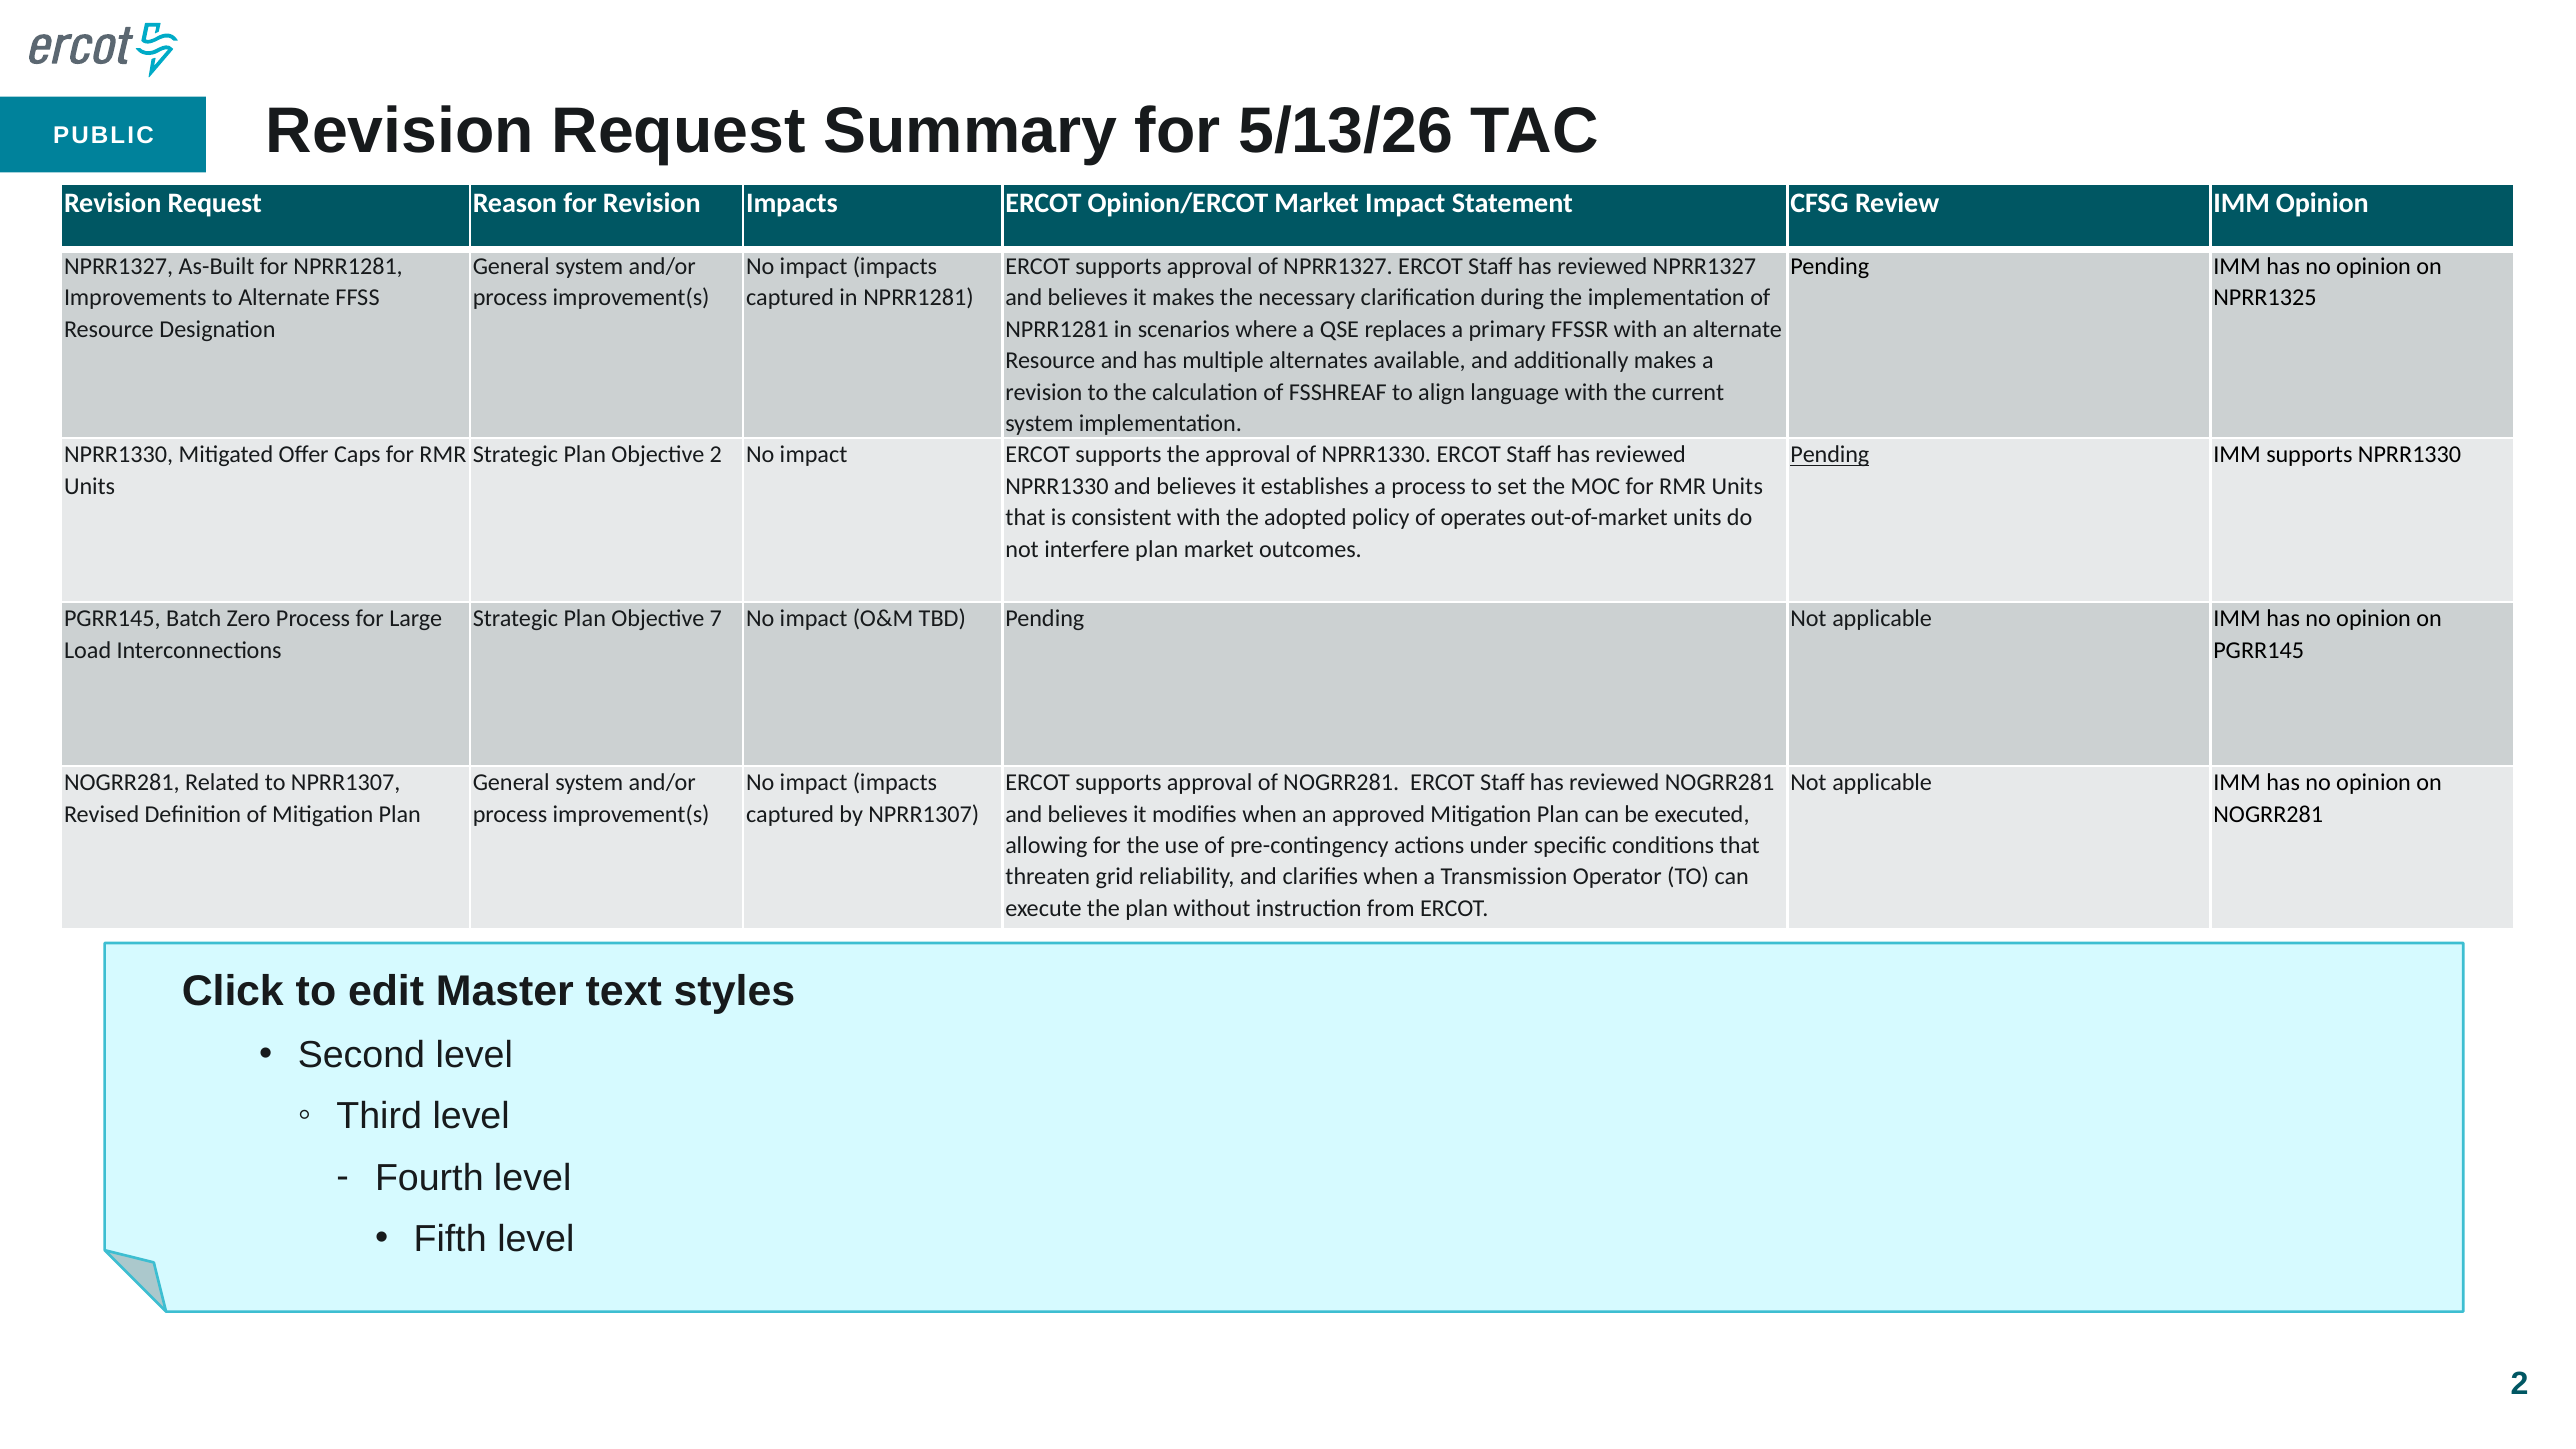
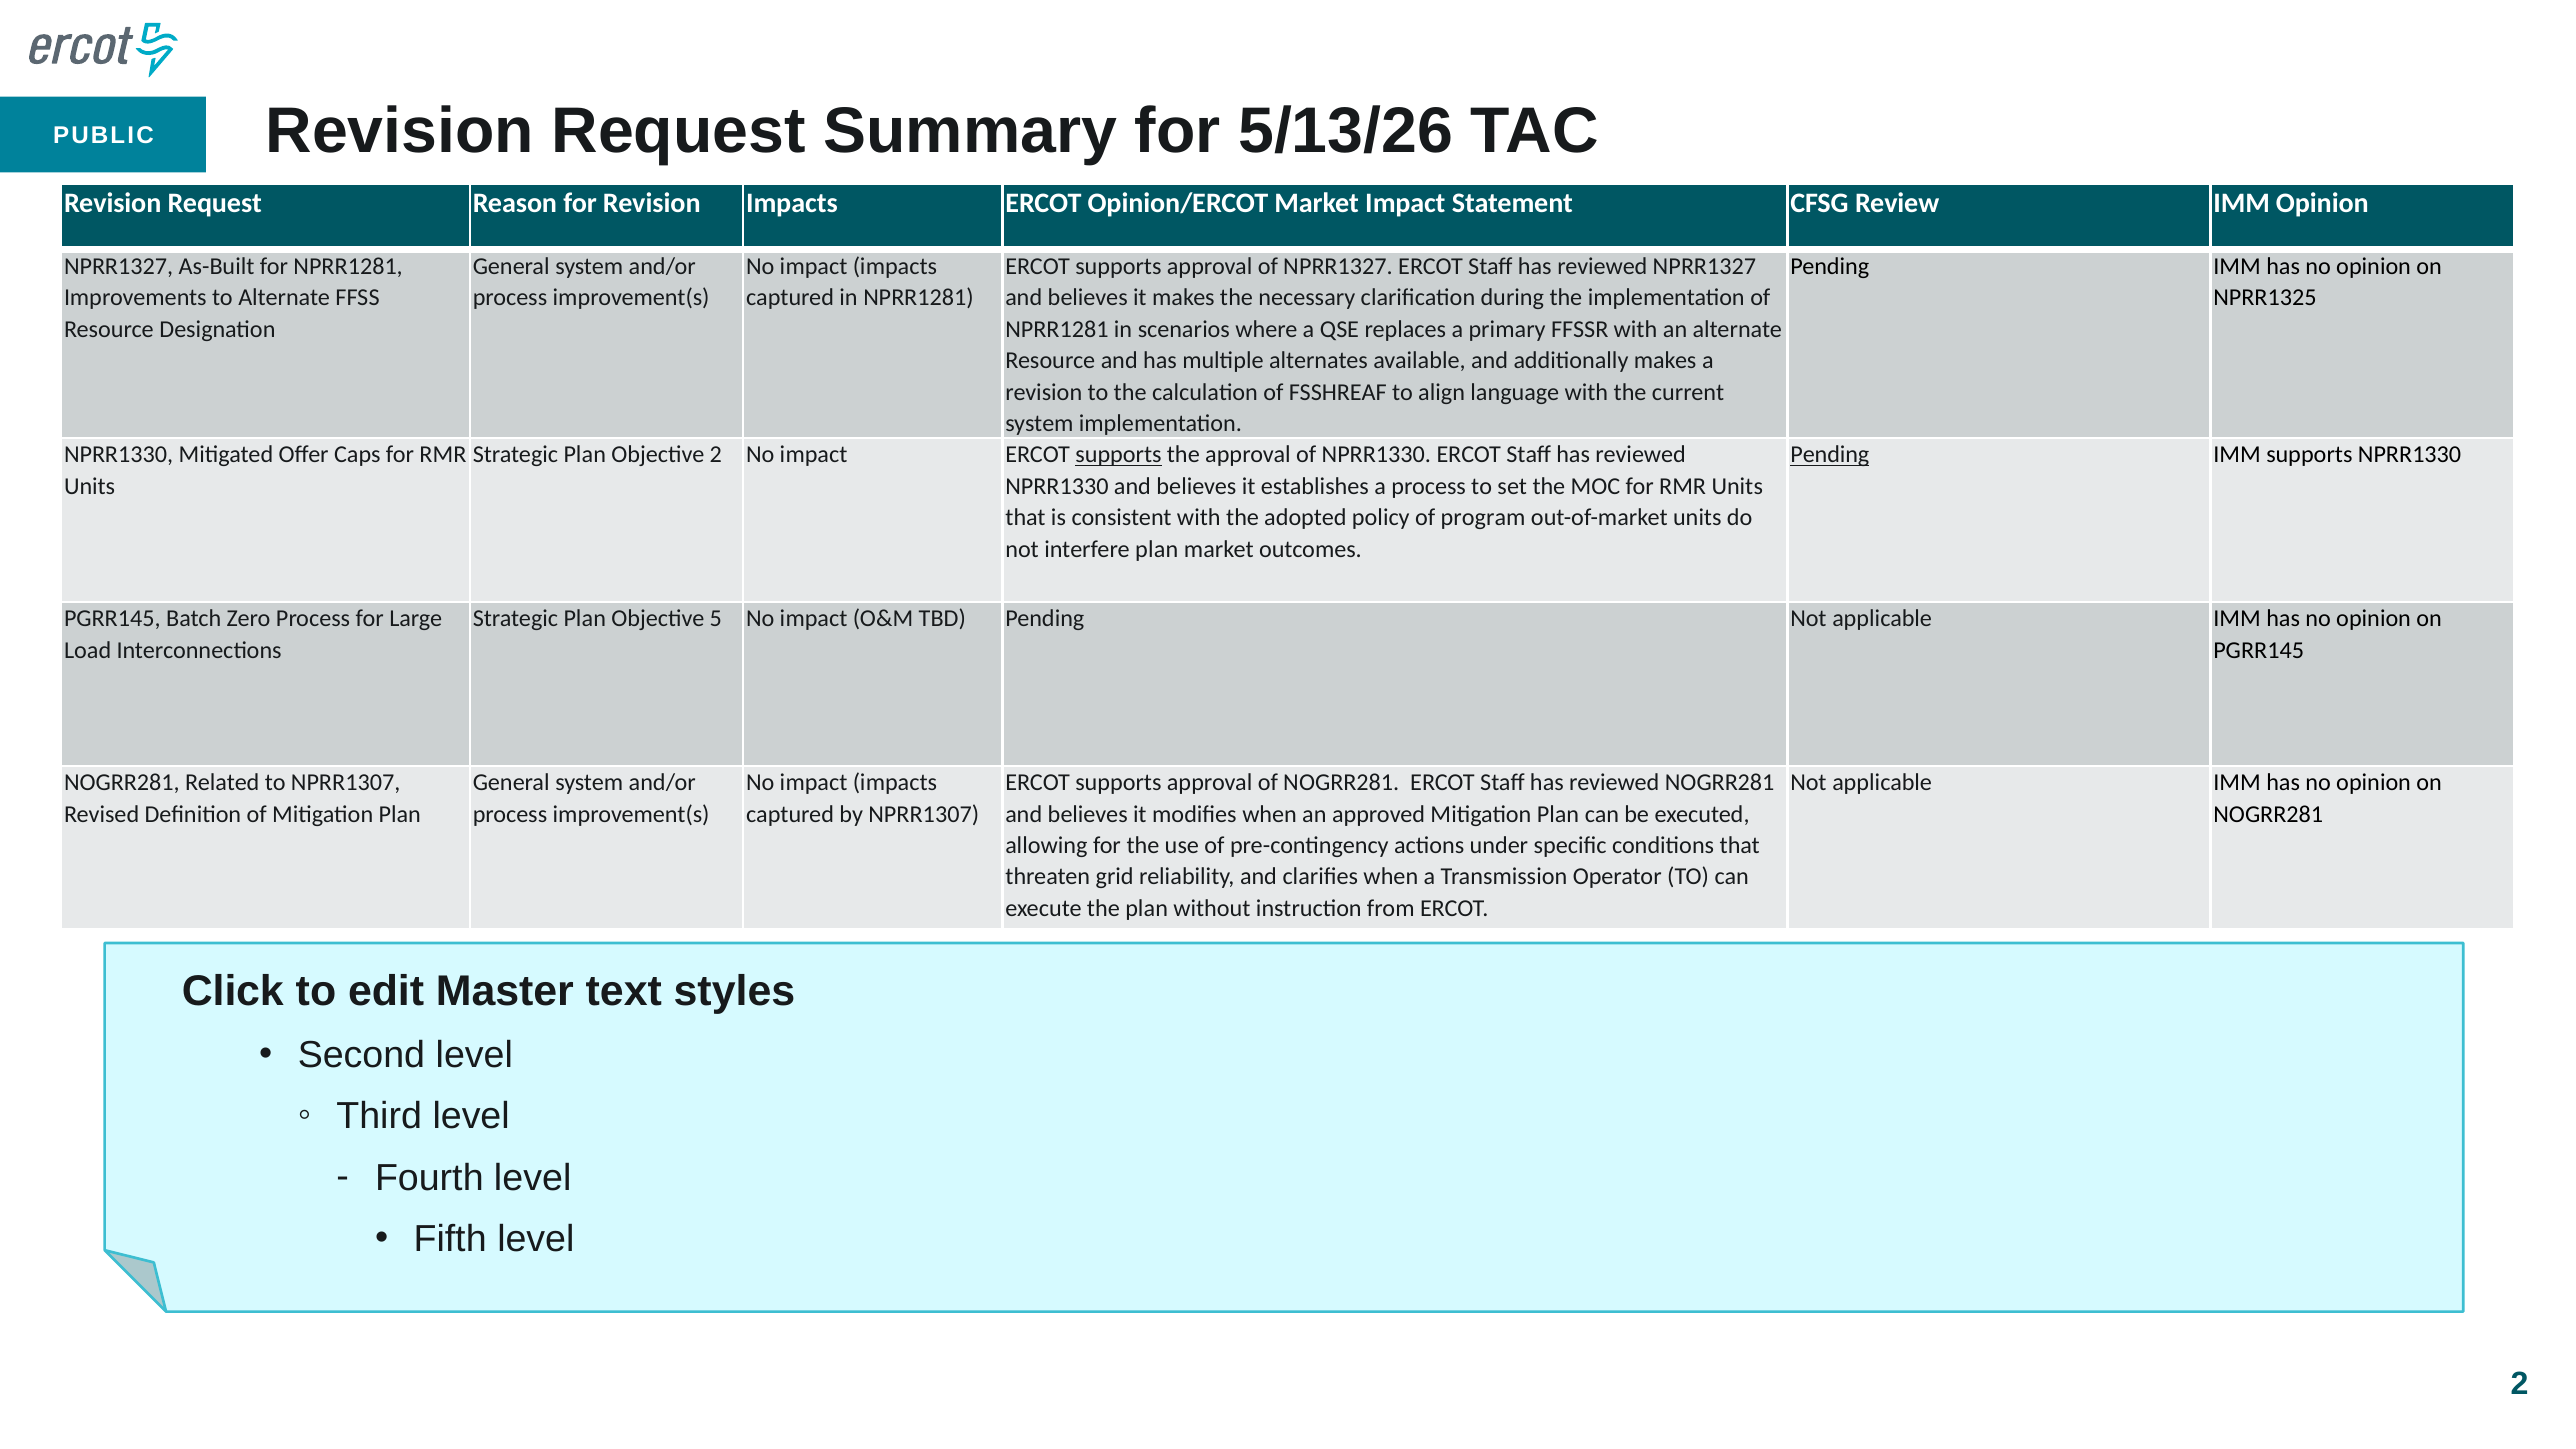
supports underline: none -> present (1118, 455)
operates: operates -> program (1483, 518)
7: 7 -> 5 (716, 619)
